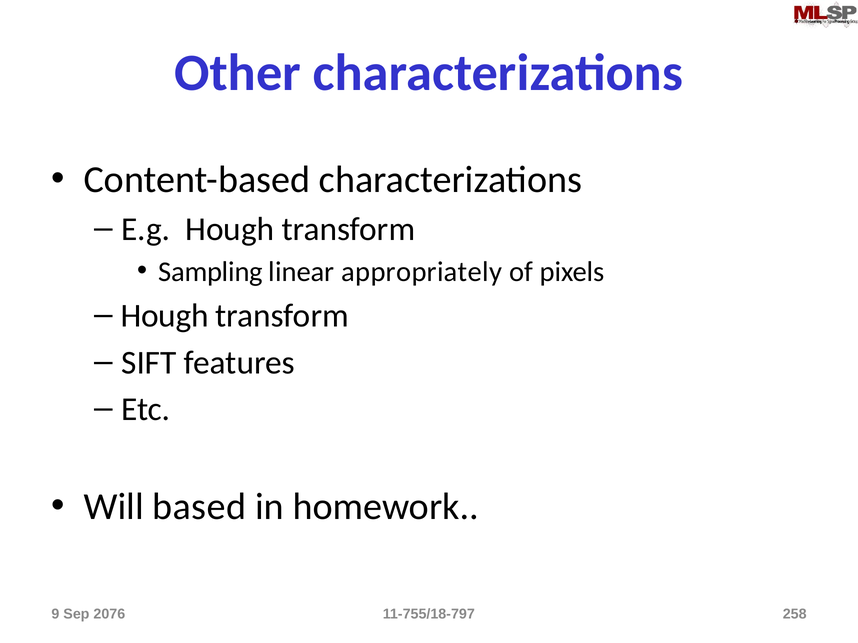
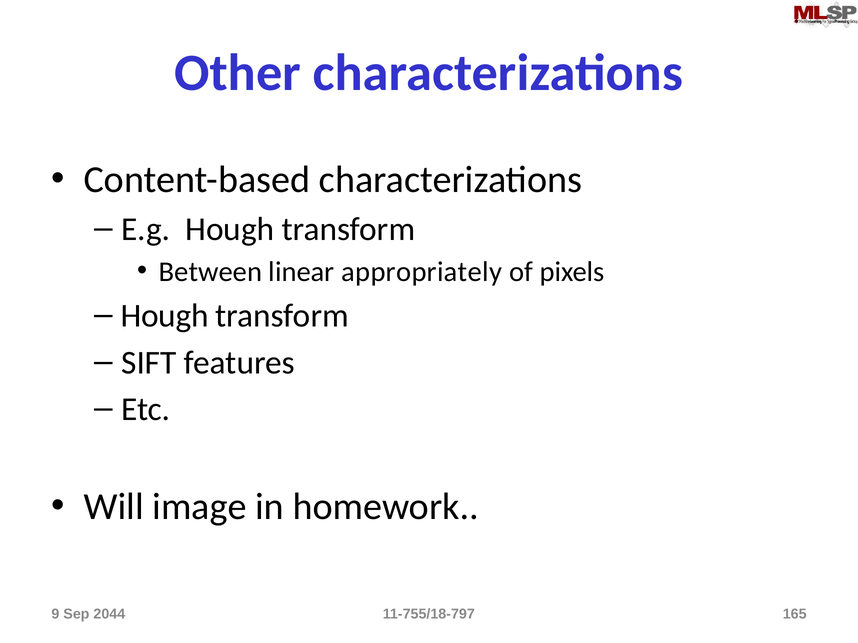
Sampling: Sampling -> Between (210, 272)
based: based -> image (199, 507)
2076: 2076 -> 2044 (109, 615)
258: 258 -> 165 (795, 615)
